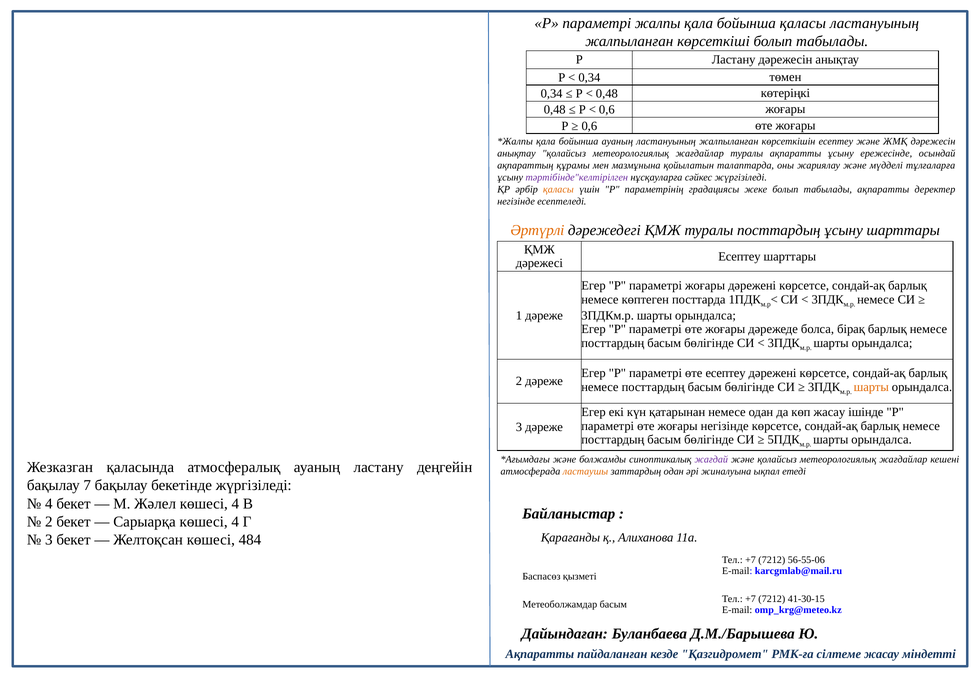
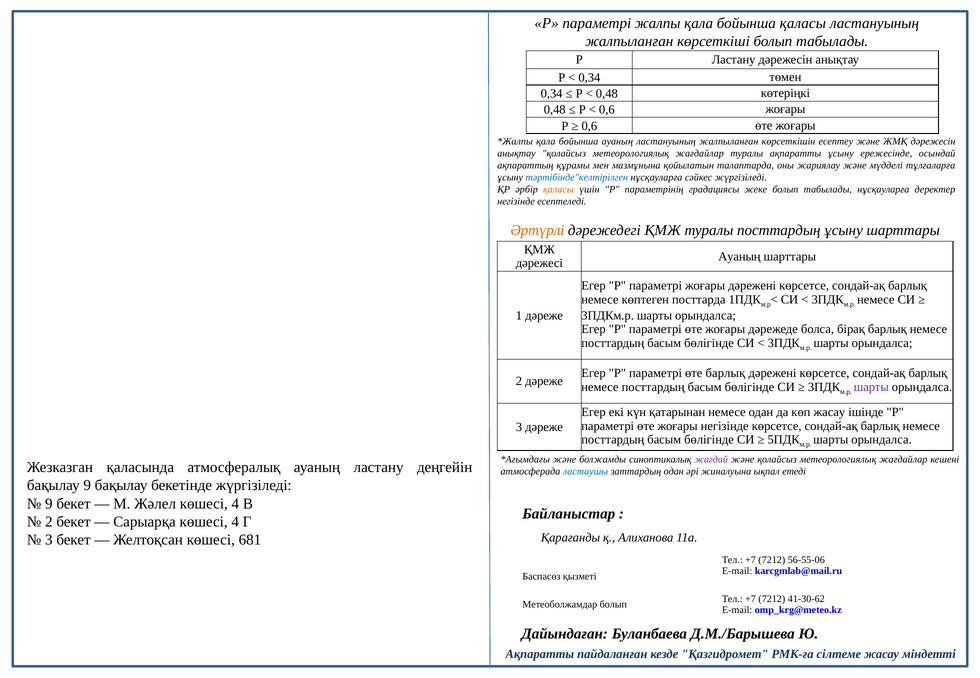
тәртібінде"келтірілген colour: purple -> blue (577, 178)
табылады ақпаратты: ақпаратты -> нұсқауларға (883, 190)
Есептеу: Есептеу -> Ауаның (739, 257)
өте есептеу: есептеу -> барлық (725, 374)
шарты colour: orange -> purple (871, 387)
ластаушы colour: orange -> blue (585, 472)
бақылау 7: 7 -> 9 (87, 486)
4: 4 -> 9 (49, 504)
484: 484 -> 681 (250, 540)
41-30-15: 41-30-15 -> 41-30-62 (806, 599)
Метеоболжамдар басым: басым -> болып (613, 605)
